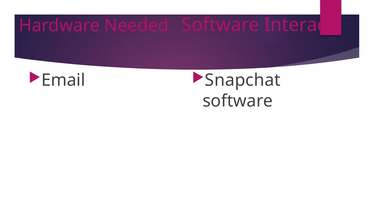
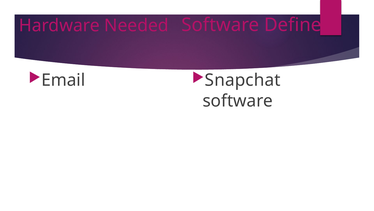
Interact: Interact -> Defined (298, 25)
